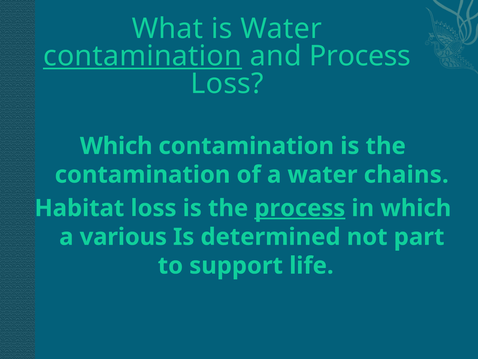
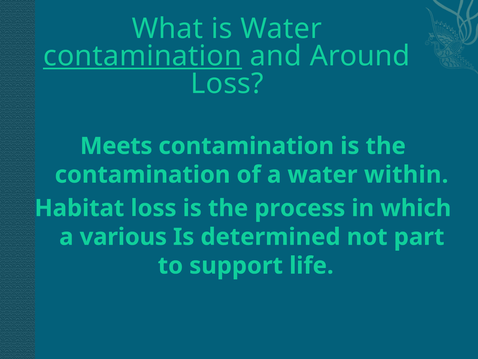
and Process: Process -> Around (360, 56)
Which: Which -> Meets (116, 146)
chains: chains -> within (406, 175)
process underline: present -> none (300, 208)
